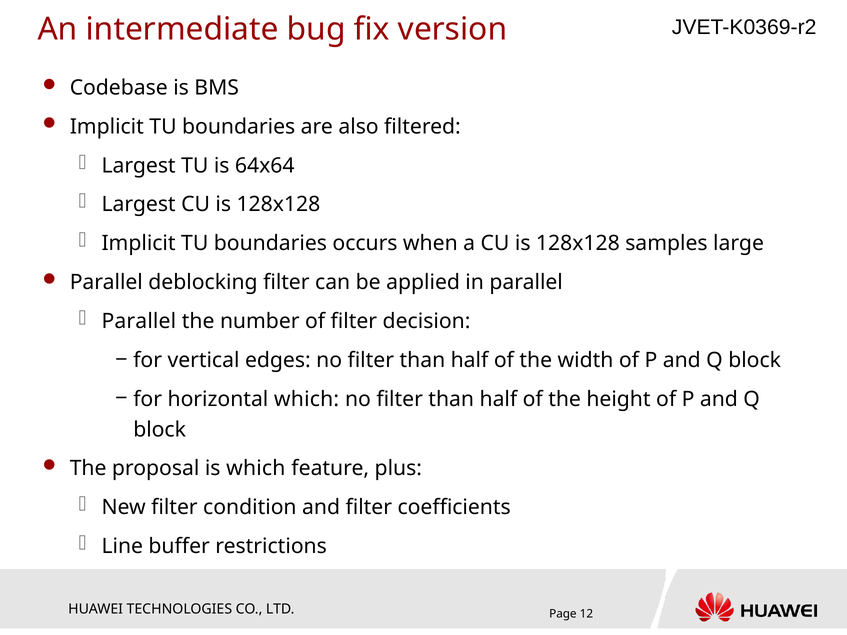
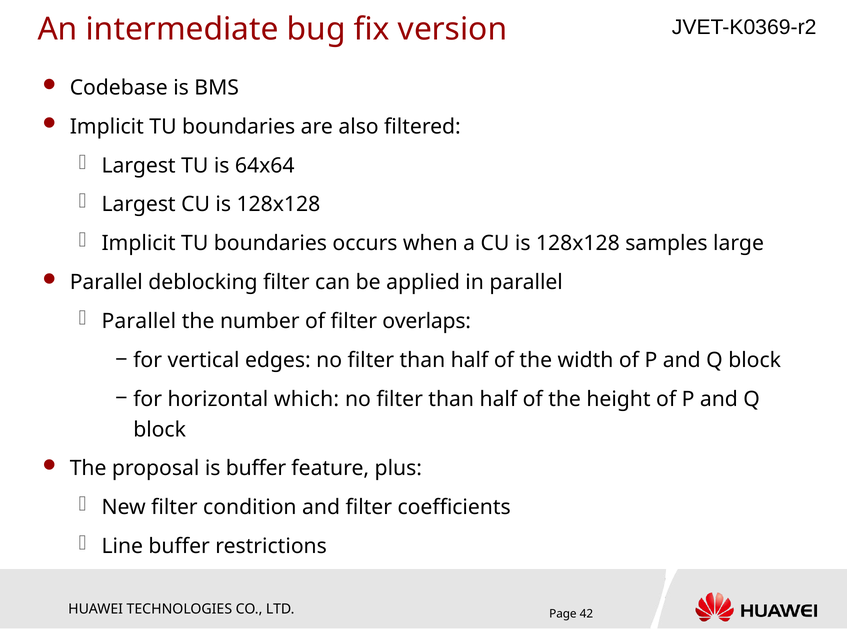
decision: decision -> overlaps (427, 321)
is which: which -> buffer (256, 469)
12: 12 -> 42 (586, 614)
